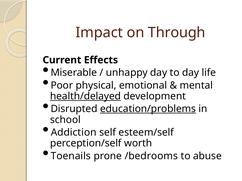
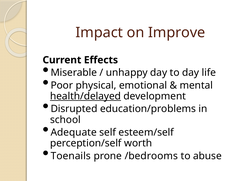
Through: Through -> Improve (177, 33)
education/problems underline: present -> none (148, 109)
Addiction: Addiction -> Adequate (74, 133)
